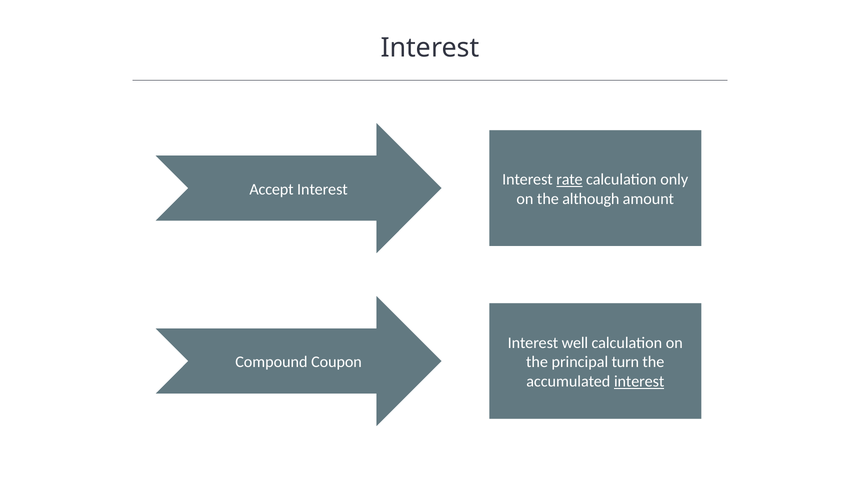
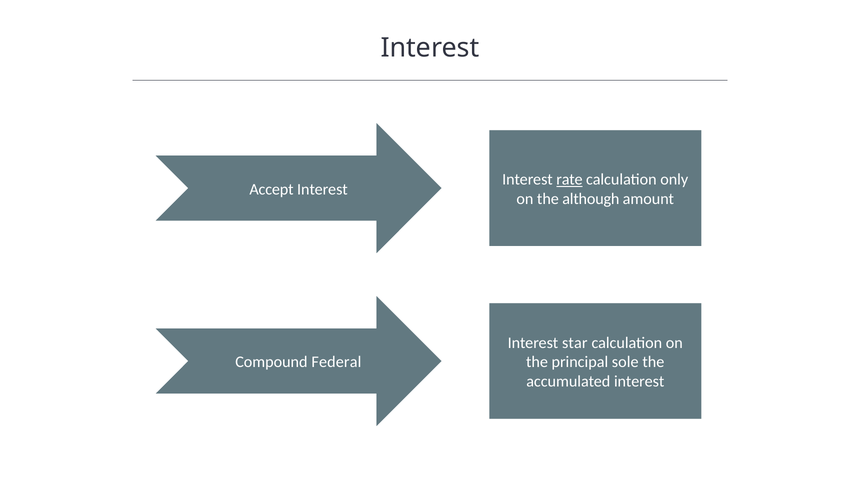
well: well -> star (575, 343)
Coupon: Coupon -> Federal (336, 362)
turn: turn -> sole (625, 362)
interest underline: present -> none (639, 381)
